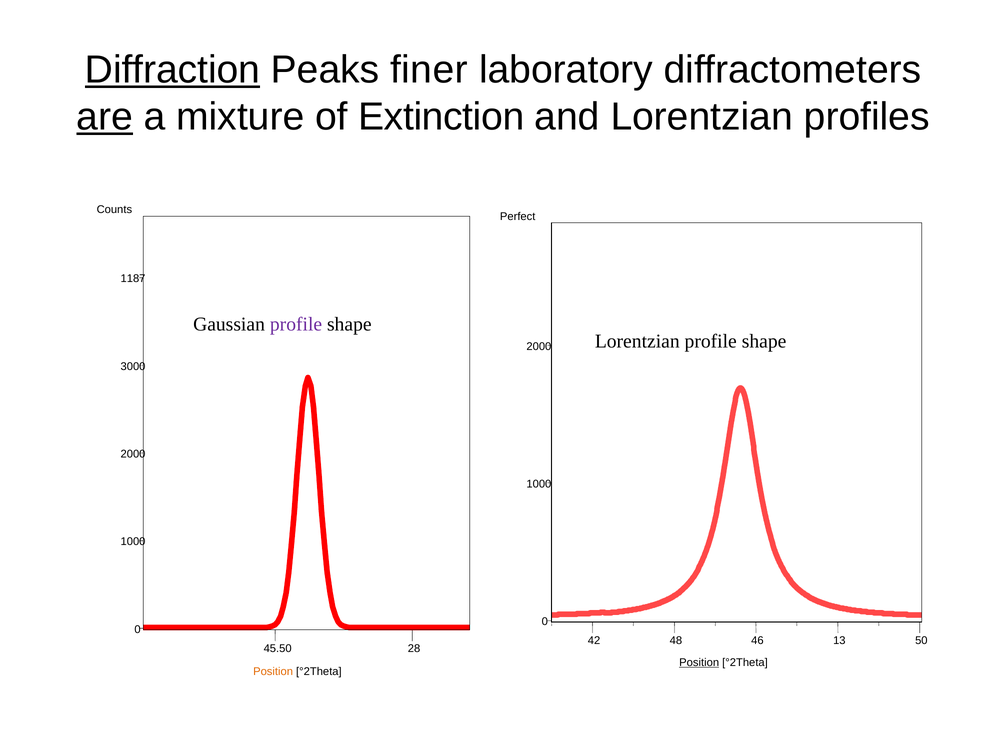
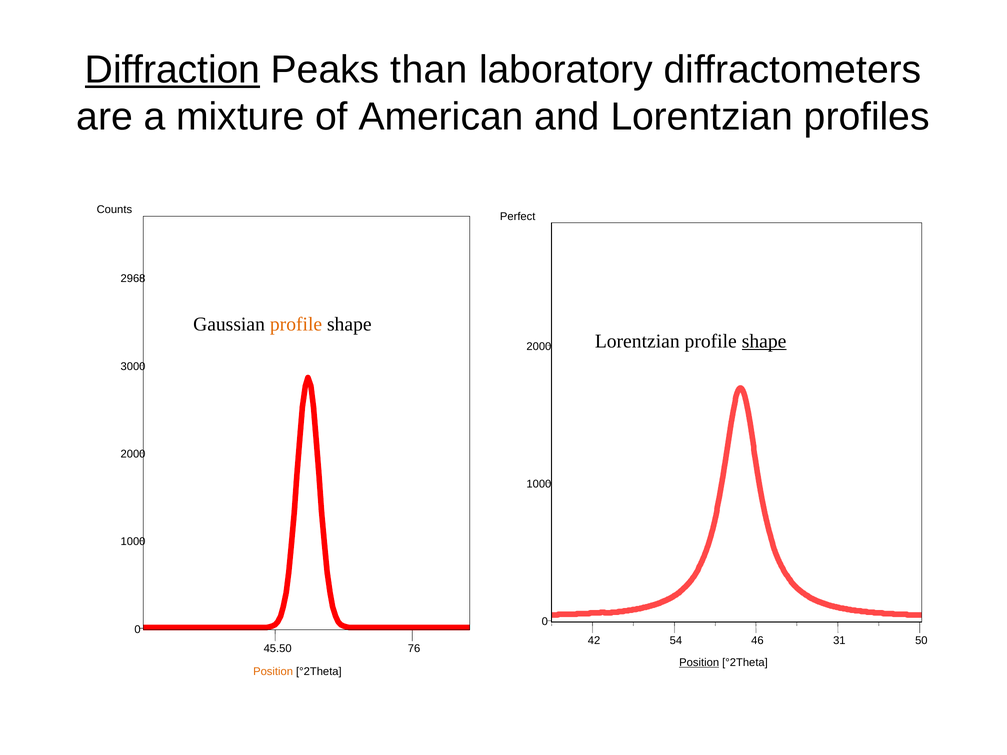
finer: finer -> than (429, 70)
are underline: present -> none (105, 117)
Extinction: Extinction -> American (441, 117)
1187: 1187 -> 2968 (133, 279)
profile colour: purple -> orange (296, 324)
shape underline: none -> present (764, 341)
42 48: 48 -> 54 (676, 641)
13: 13 -> 31 (839, 641)
28: 28 -> 76 (414, 649)
